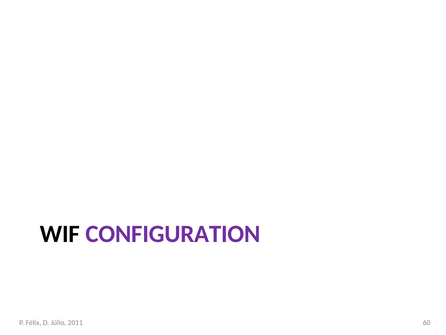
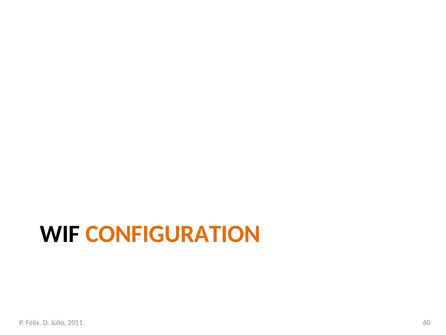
CONFIGURATION colour: purple -> orange (173, 234)
